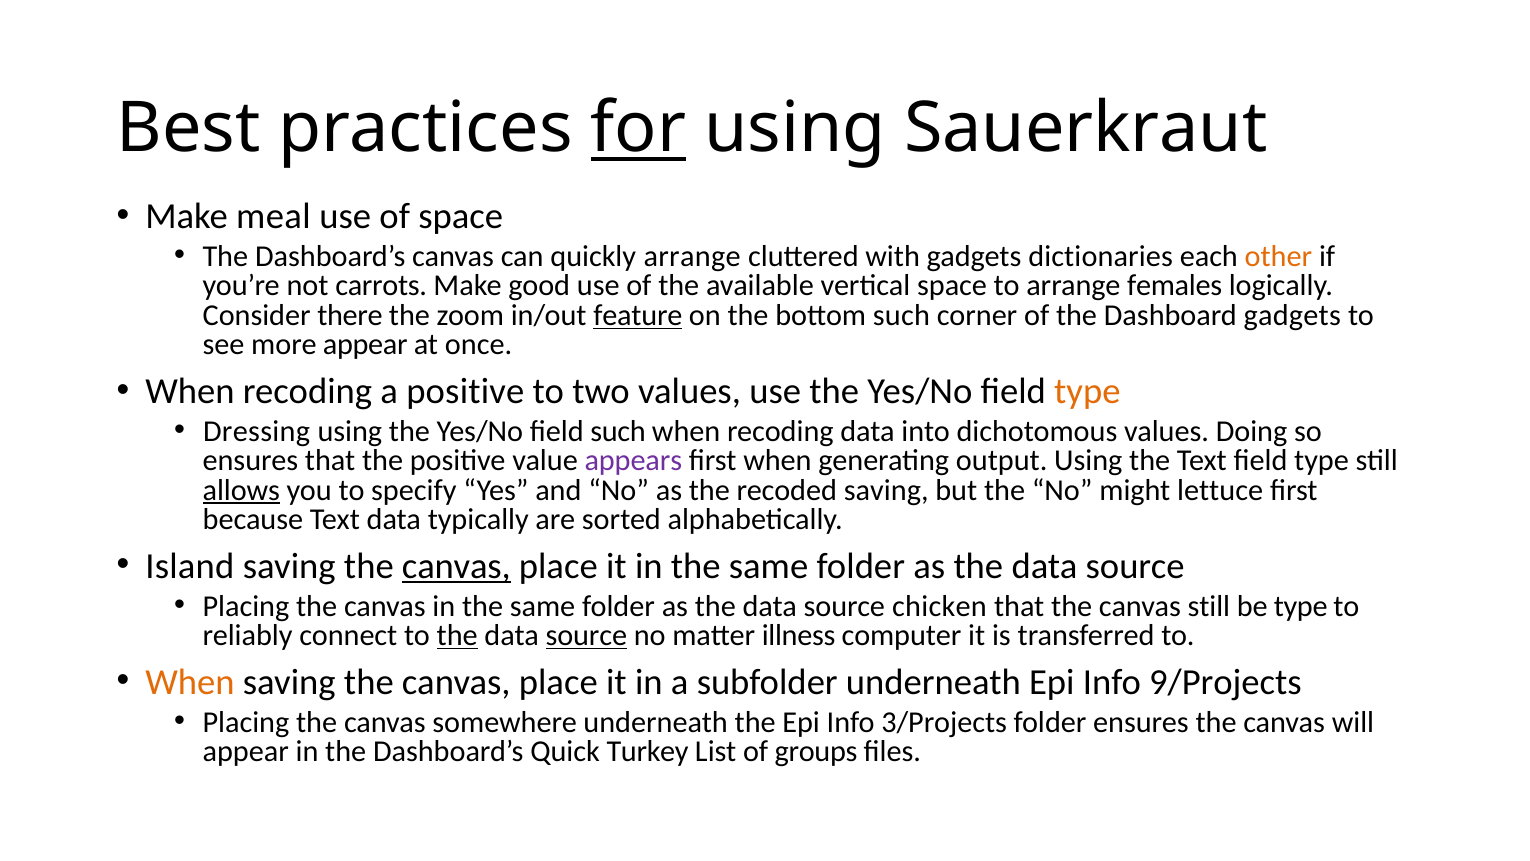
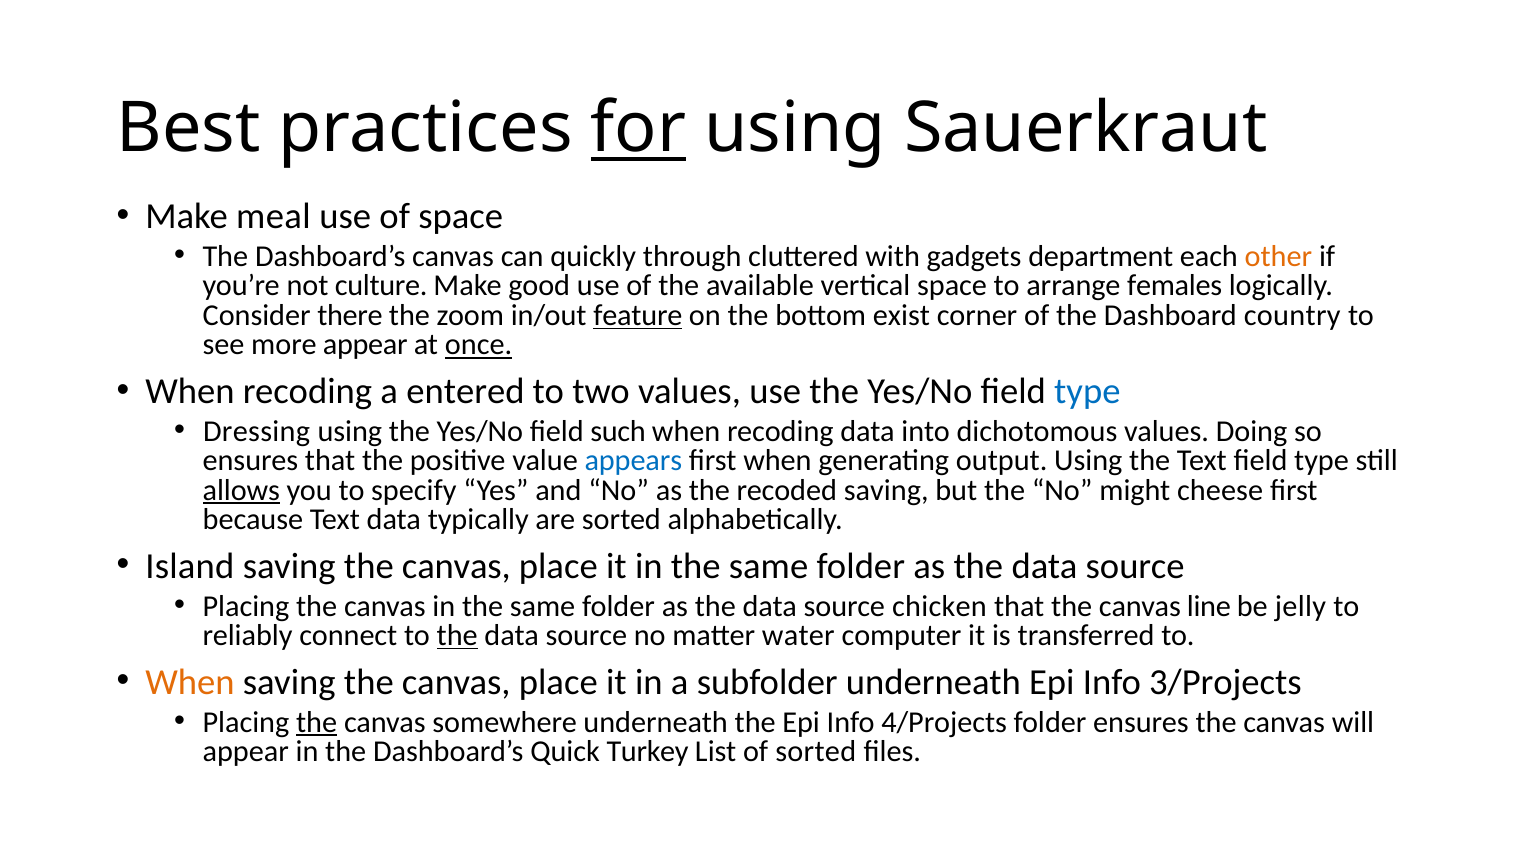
quickly arrange: arrange -> through (692, 256)
dictionaries: dictionaries -> department (1101, 256)
carrots: carrots -> culture (381, 286)
bottom such: such -> exist (901, 315)
Dashboard gadgets: gadgets -> country (1292, 315)
once underline: none -> present (479, 345)
a positive: positive -> entered (465, 391)
type colour: orange -> blue (1087, 391)
appears colour: purple -> blue (633, 461)
lettuce: lettuce -> cheese (1220, 490)
canvas underline: present -> none (456, 566)
canvas still: still -> line (1209, 606)
be type: type -> jelly (1300, 606)
source underline: present -> none (586, 635)
illness: illness -> water (798, 635)
9/Projects: 9/Projects -> 3/Projects (1225, 682)
the underline: none -> present (317, 722)
3/Projects: 3/Projects -> 4/Projects (944, 722)
of groups: groups -> sorted (816, 751)
